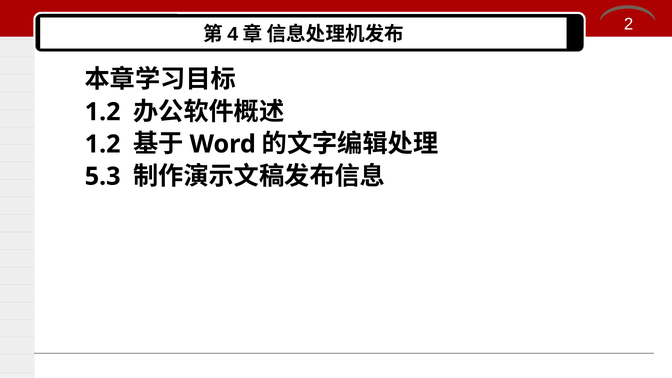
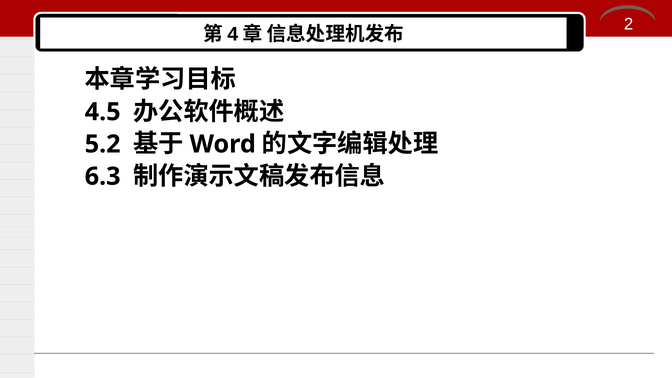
1.2: 1.2 -> 4.5 (103, 112)
1.2: 1.2 -> 5.2 (103, 144)
5.3: 5.3 -> 6.3 (103, 176)
